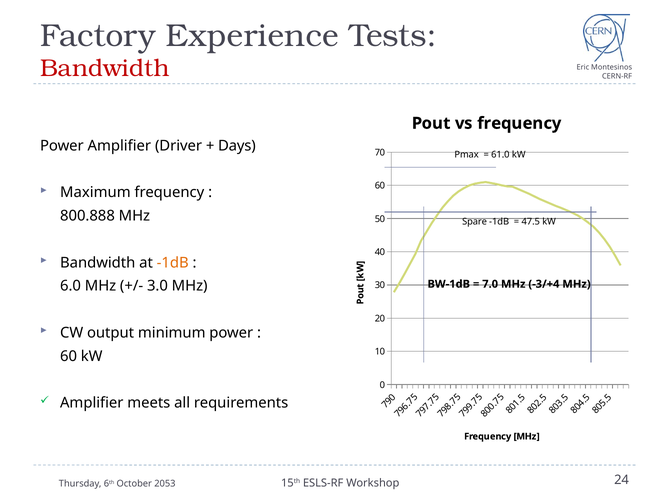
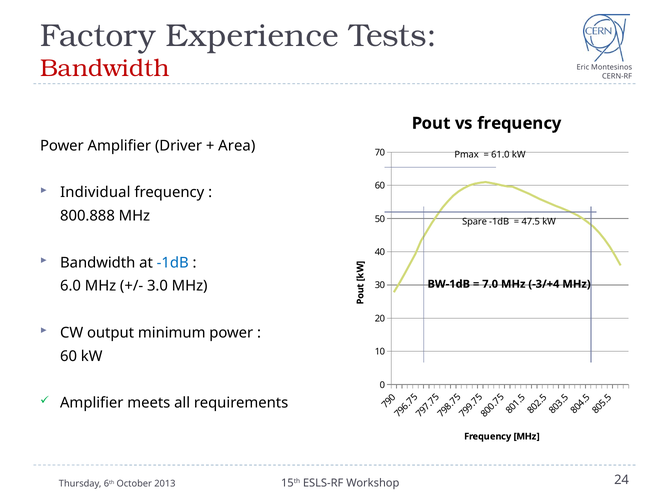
Days: Days -> Area (237, 146)
Maximum: Maximum -> Individual (95, 192)
-1dB colour: orange -> blue (173, 262)
2053: 2053 -> 2013 (165, 484)
